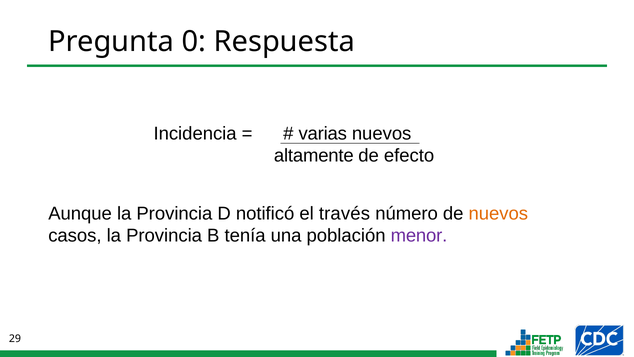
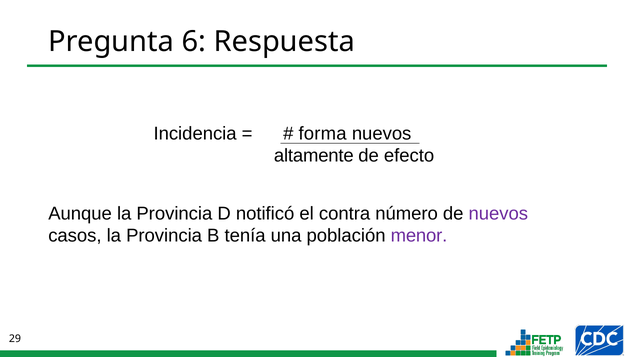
0: 0 -> 6 (194, 42)
varias: varias -> forma (323, 133)
través: través -> contra (345, 213)
nuevos colour: orange -> purple (498, 213)
